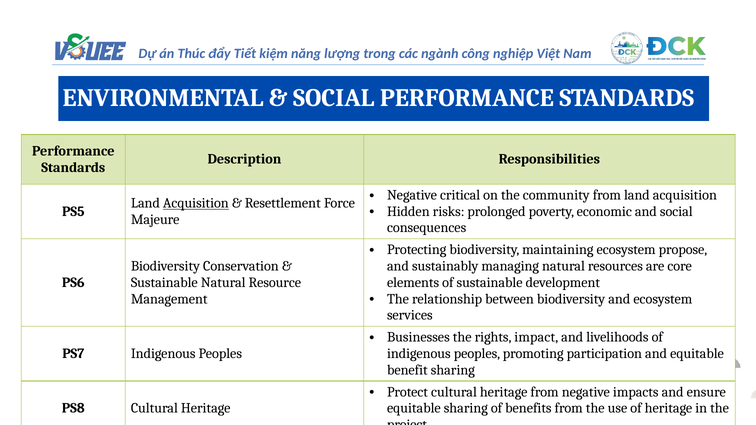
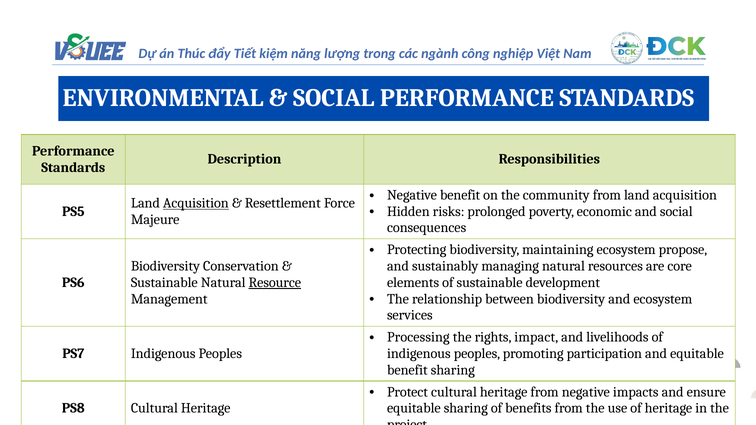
Negative critical: critical -> benefit (460, 195)
Resource underline: none -> present (275, 283)
Businesses: Businesses -> Processing (418, 337)
